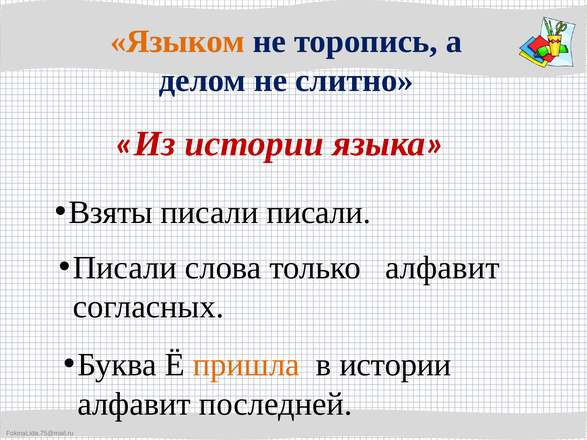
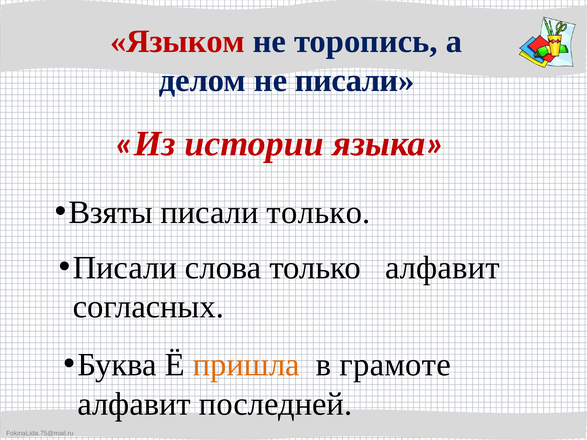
Языком colour: orange -> red (177, 41)
не слитно: слитно -> писали (355, 81)
писали писали: писали -> только (319, 213)
в истории: истории -> грамоте (395, 365)
